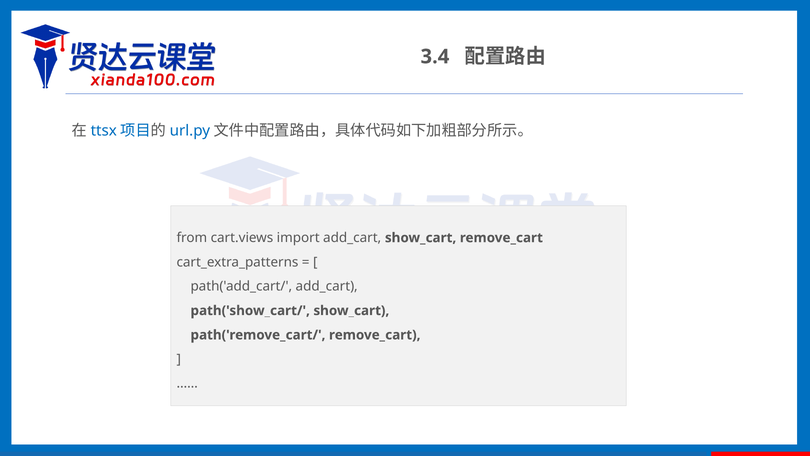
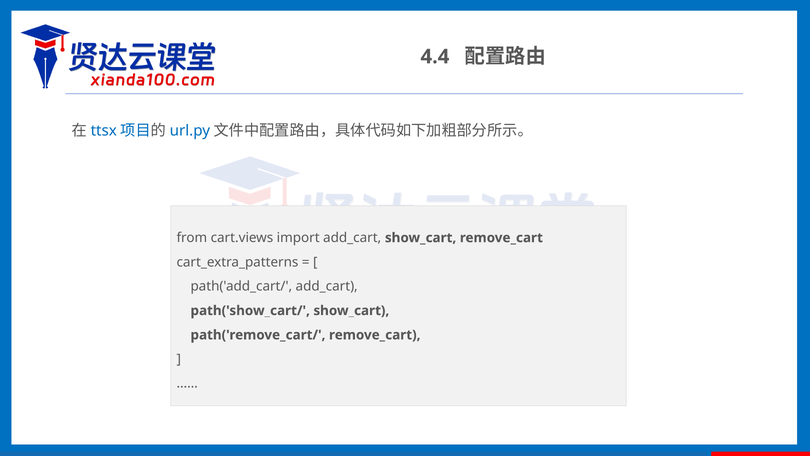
3.4: 3.4 -> 4.4 (435, 57)
